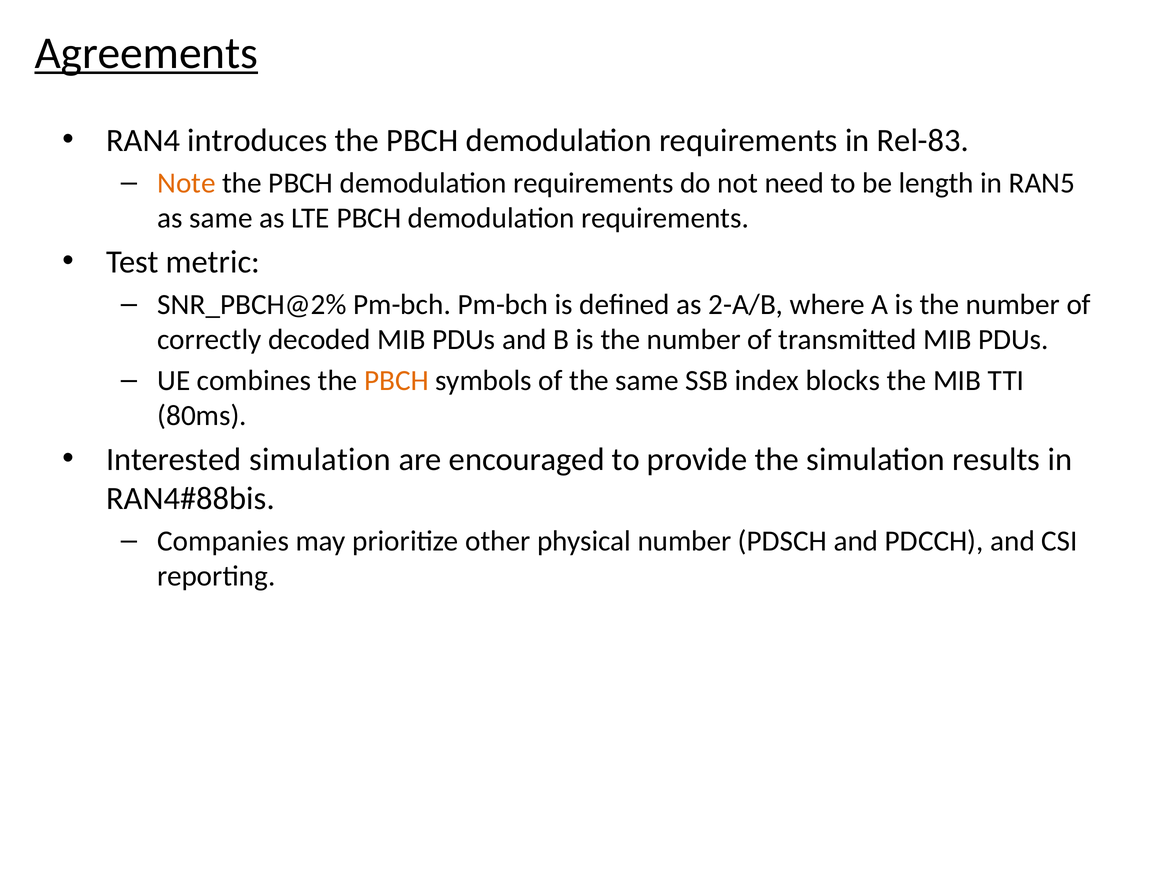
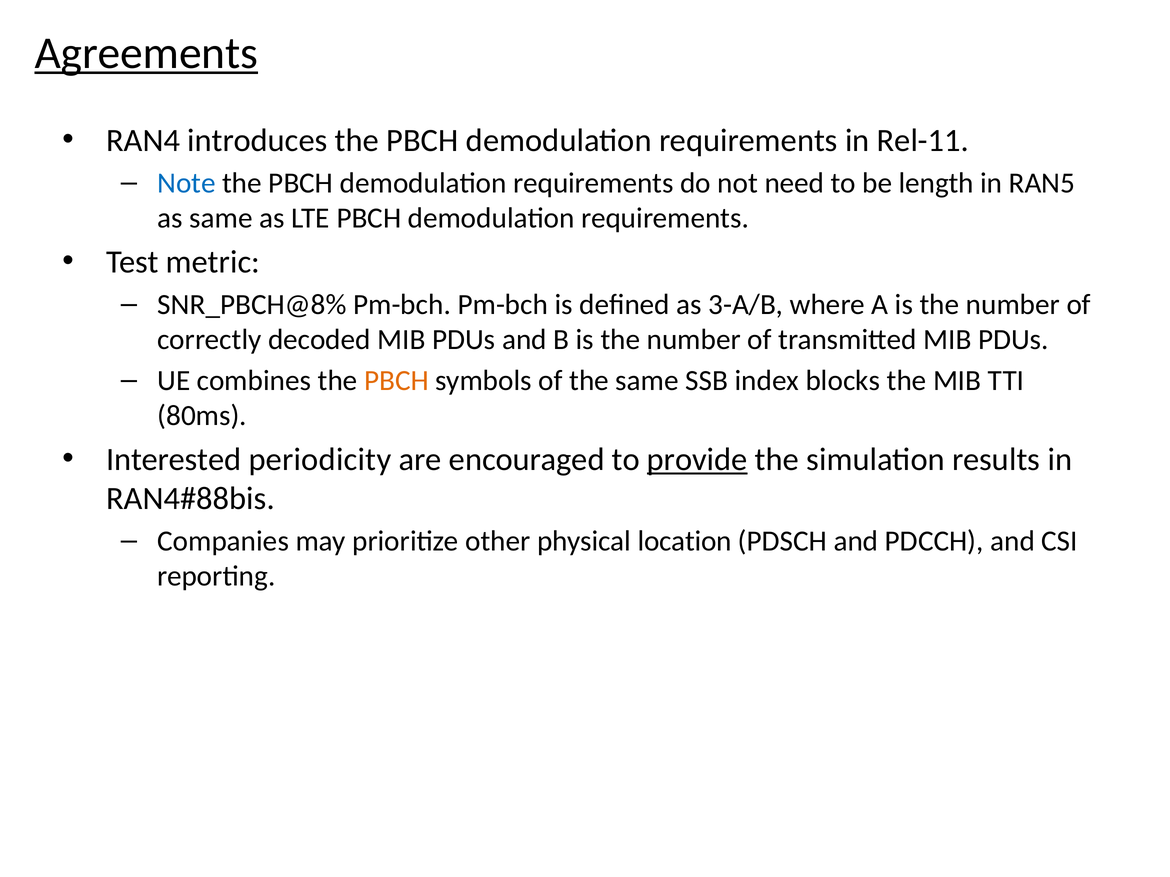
Rel-83: Rel-83 -> Rel-11 (923, 140)
Note colour: orange -> blue (187, 183)
SNR_PBCH@2%: SNR_PBCH@2% -> SNR_PBCH@8% (252, 305)
2-A/B: 2-A/B -> 3-A/B (746, 305)
Interested simulation: simulation -> periodicity (320, 460)
provide underline: none -> present (697, 460)
physical number: number -> location (685, 541)
